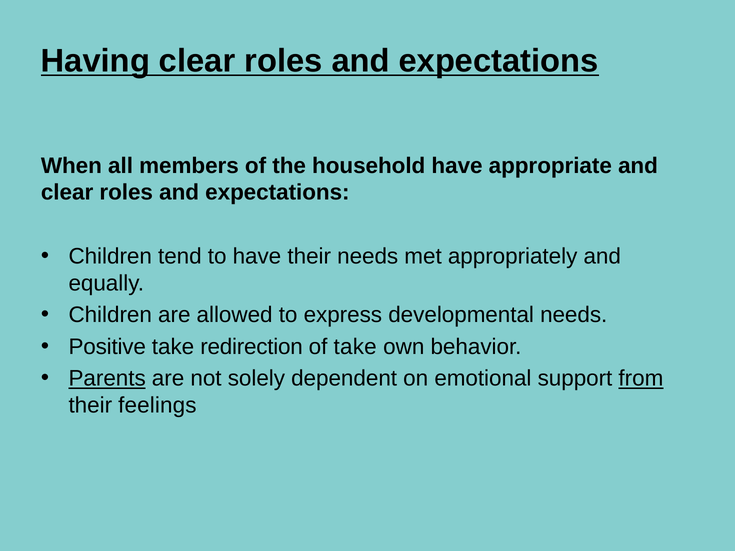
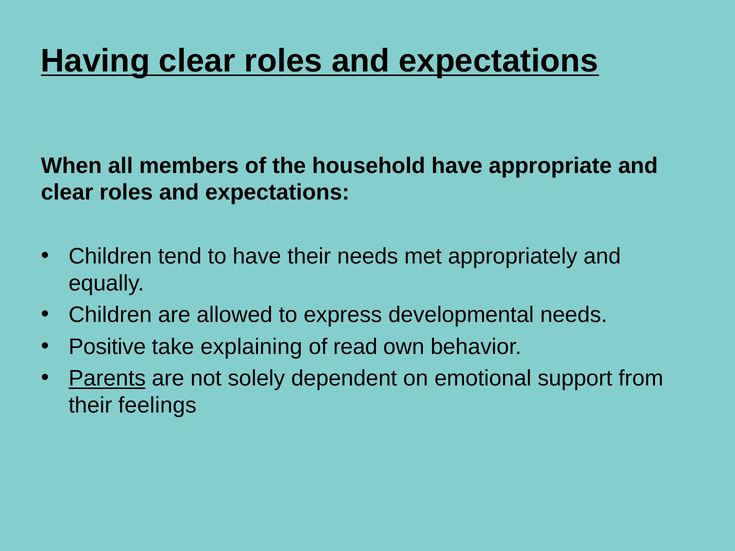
redirection: redirection -> explaining (251, 347)
of take: take -> read (355, 347)
from underline: present -> none (641, 379)
